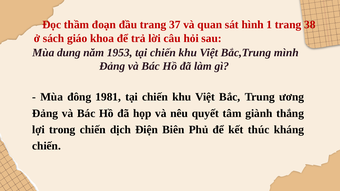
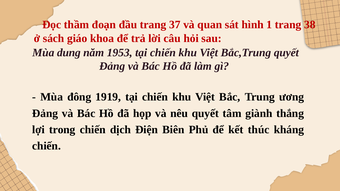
Bắc,Trung mình: mình -> quyết (286, 53)
1981: 1981 -> 1919 (108, 97)
